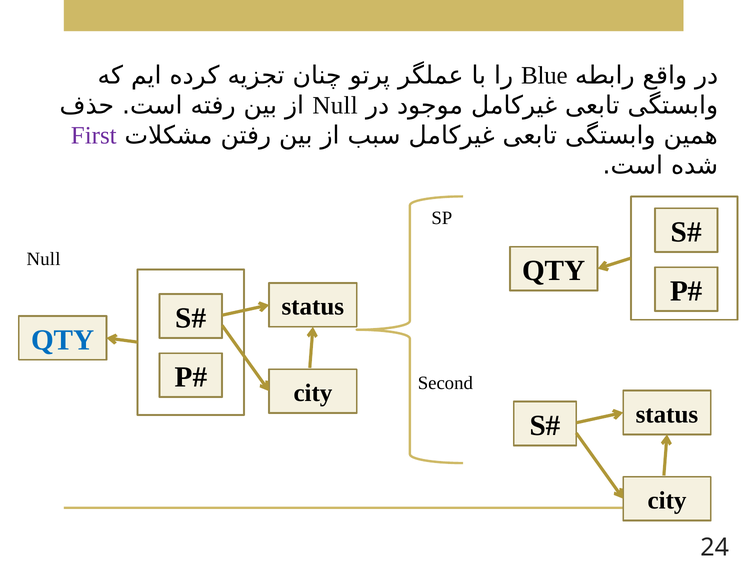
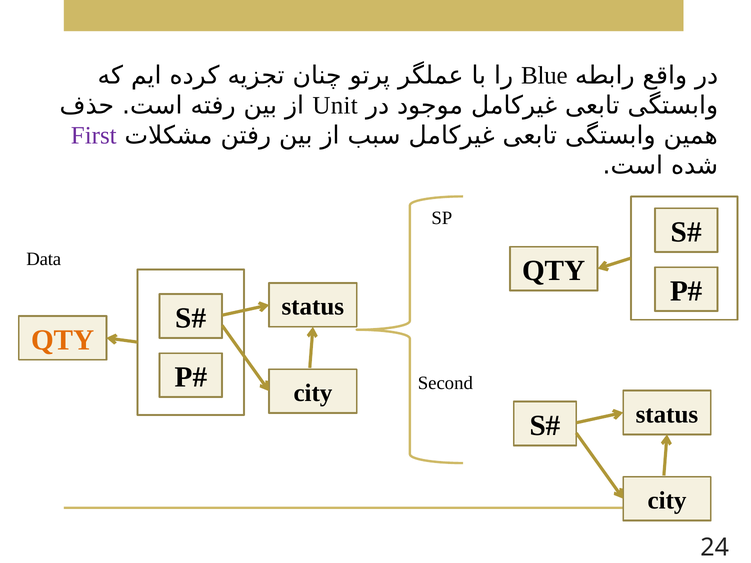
Null: Null -> Unit (335, 106)
Null: Null -> Data (44, 259)
QTY colour: blue -> orange (63, 340)
